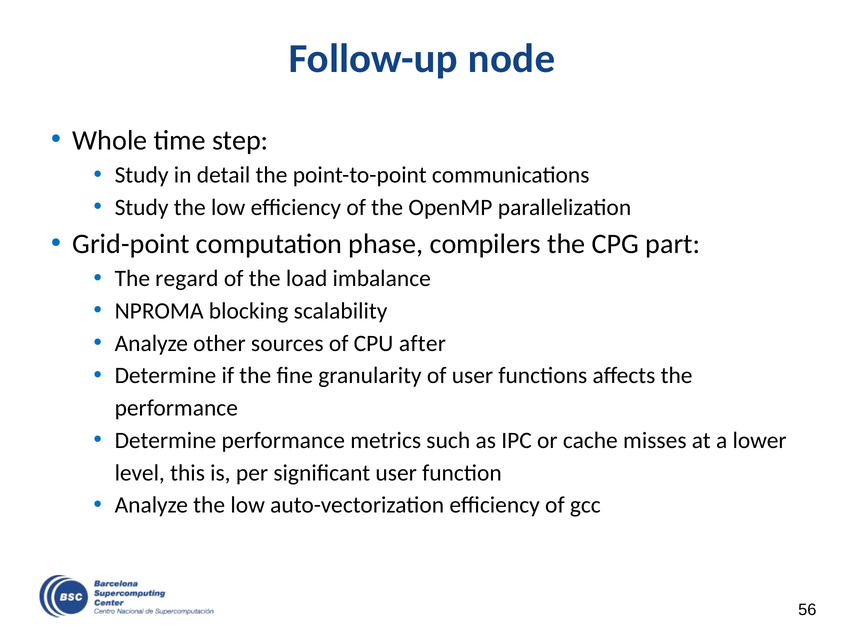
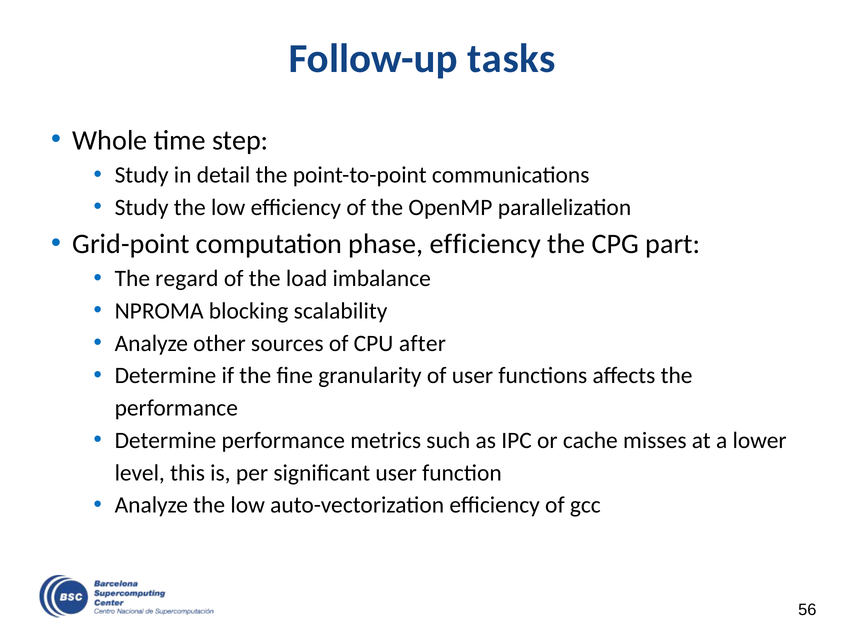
node: node -> tasks (512, 59)
phase compilers: compilers -> efficiency (485, 244)
